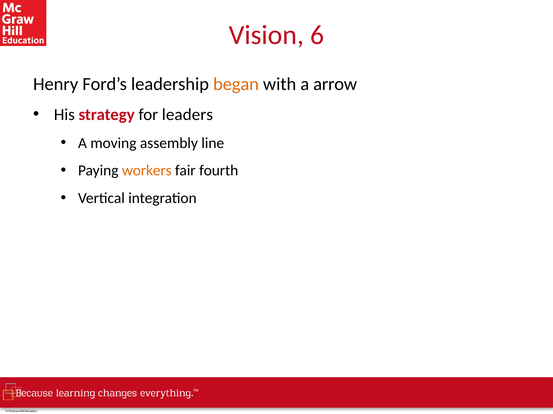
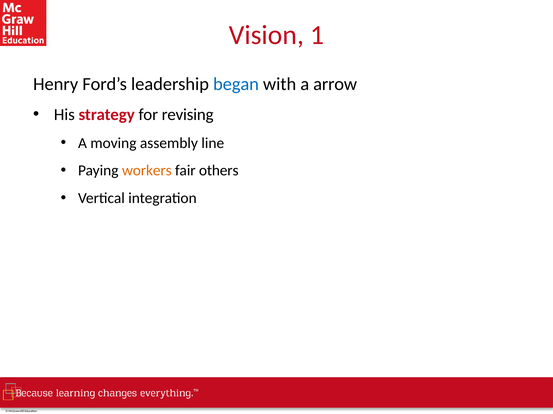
6: 6 -> 1 (317, 35)
began colour: orange -> blue (236, 84)
leaders: leaders -> revising (188, 115)
fourth: fourth -> others (219, 171)
